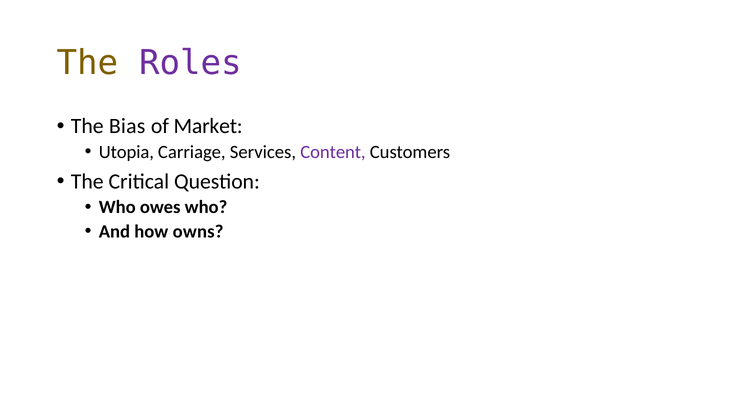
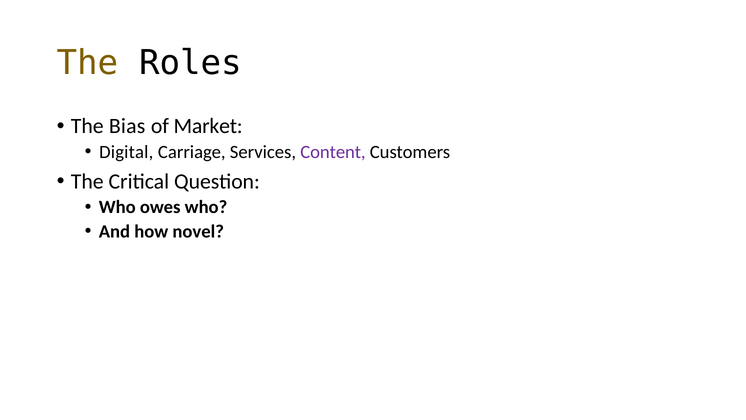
Roles colour: purple -> black (191, 63)
Utopia: Utopia -> Digital (126, 152)
owns: owns -> novel (198, 231)
